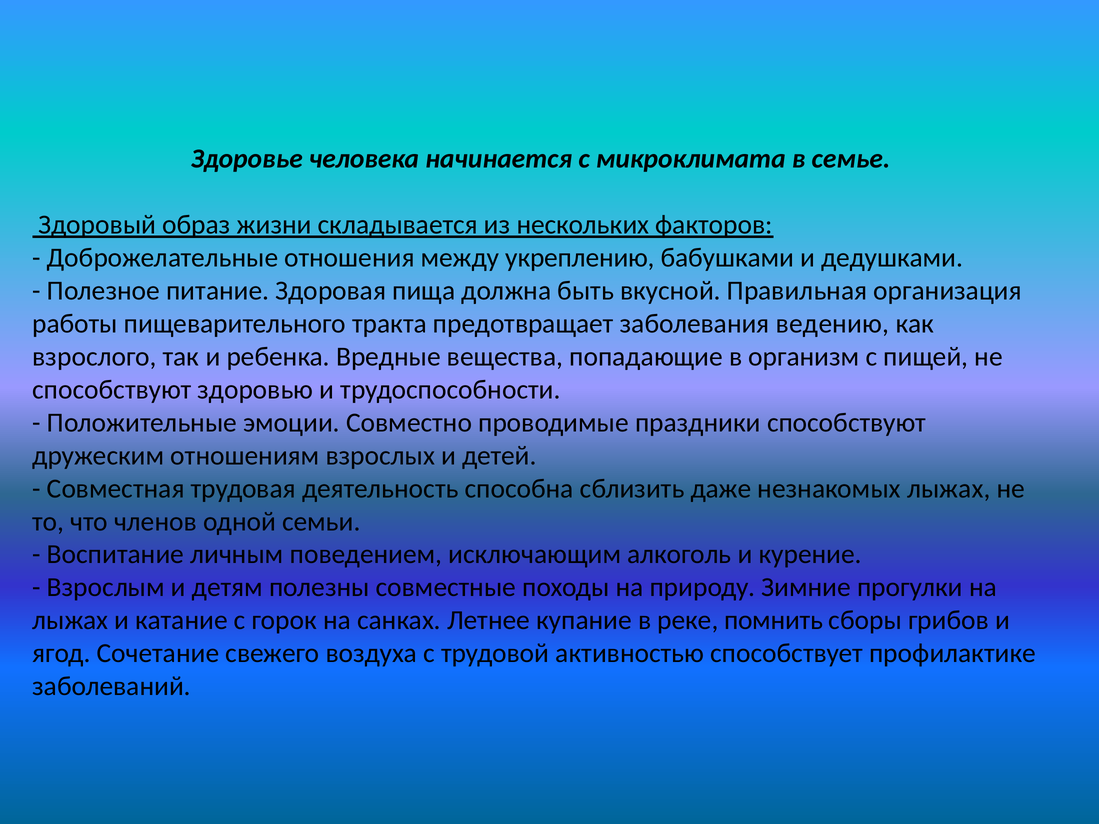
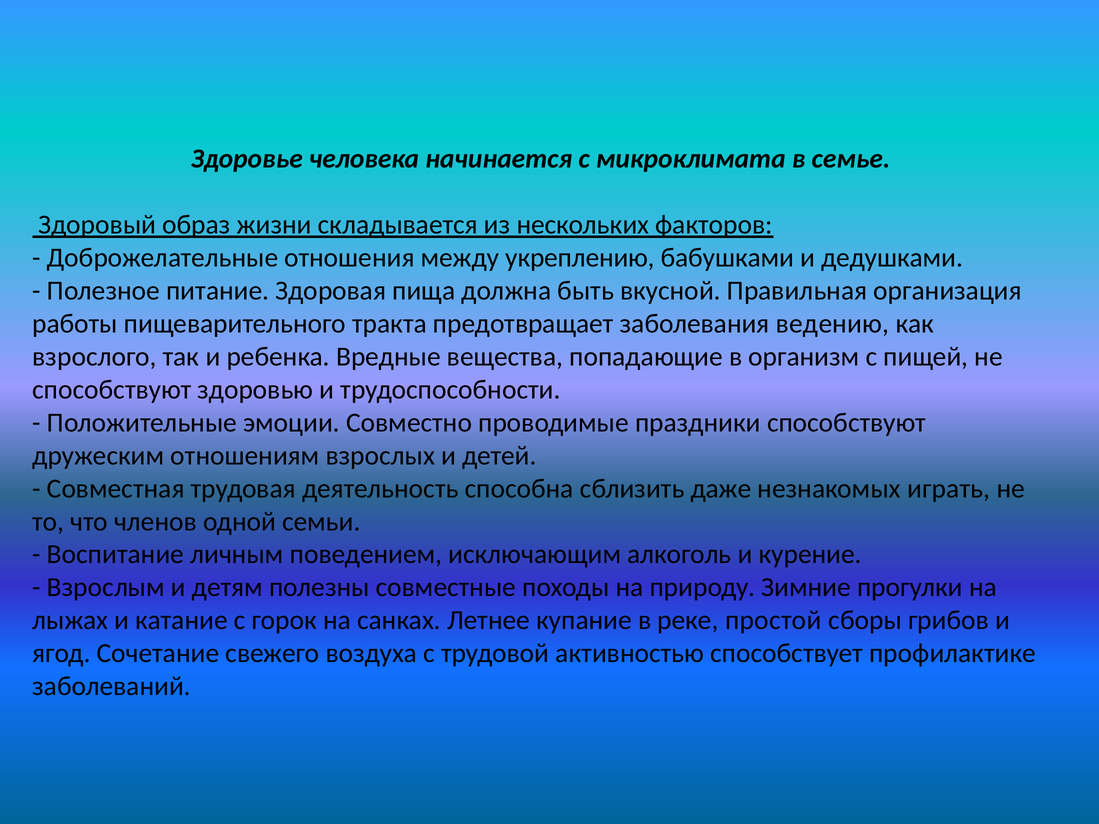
незнакомых лыжах: лыжах -> играть (949, 489)
помнить: помнить -> простой (773, 621)
